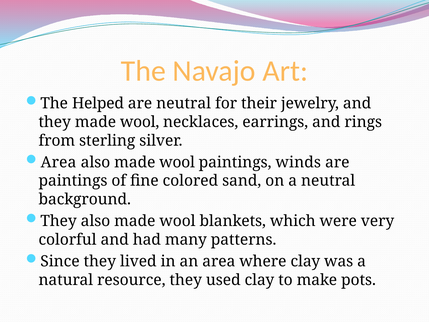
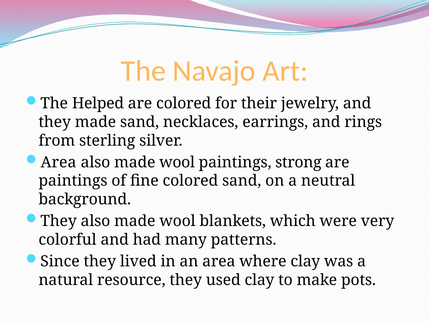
are neutral: neutral -> colored (184, 103)
they made wool: wool -> sand (140, 122)
winds: winds -> strong (298, 162)
